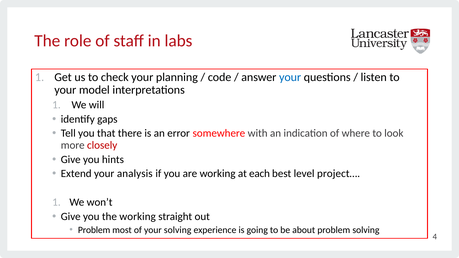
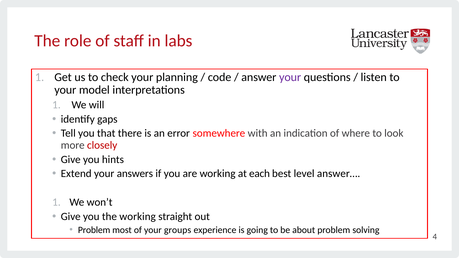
your colour: blue -> purple (290, 77)
analysis: analysis -> answers (135, 174)
project…: project… -> answer… (339, 174)
your solving: solving -> groups (178, 230)
